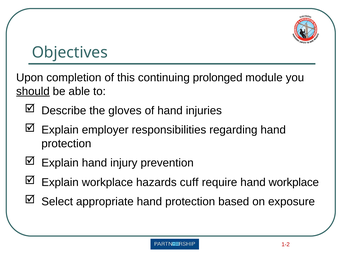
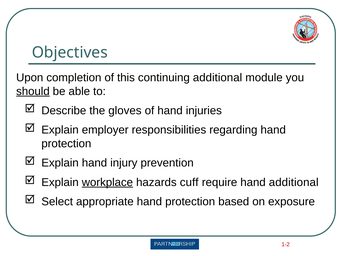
continuing prolonged: prolonged -> additional (218, 78)
workplace underline: none -> present (107, 182)
hand workplace: workplace -> additional (294, 182)
